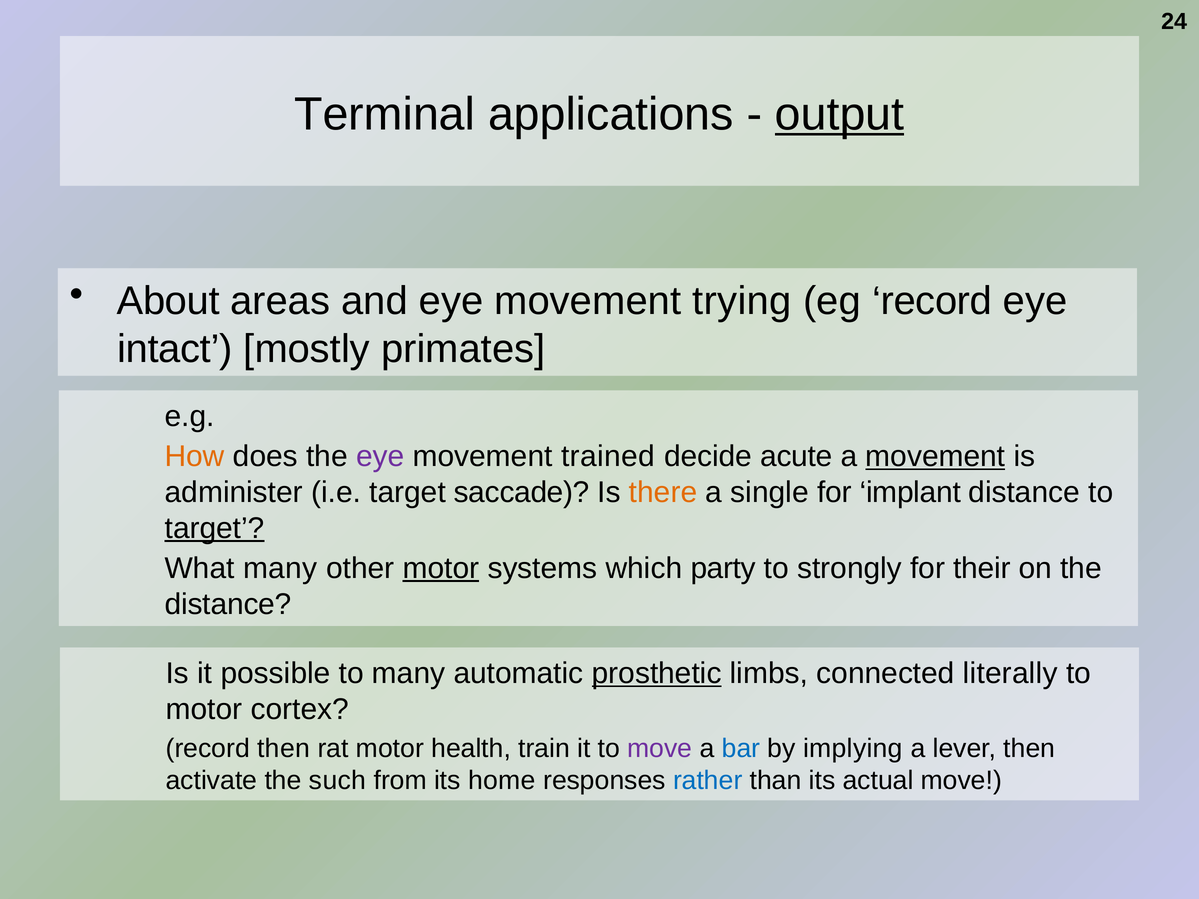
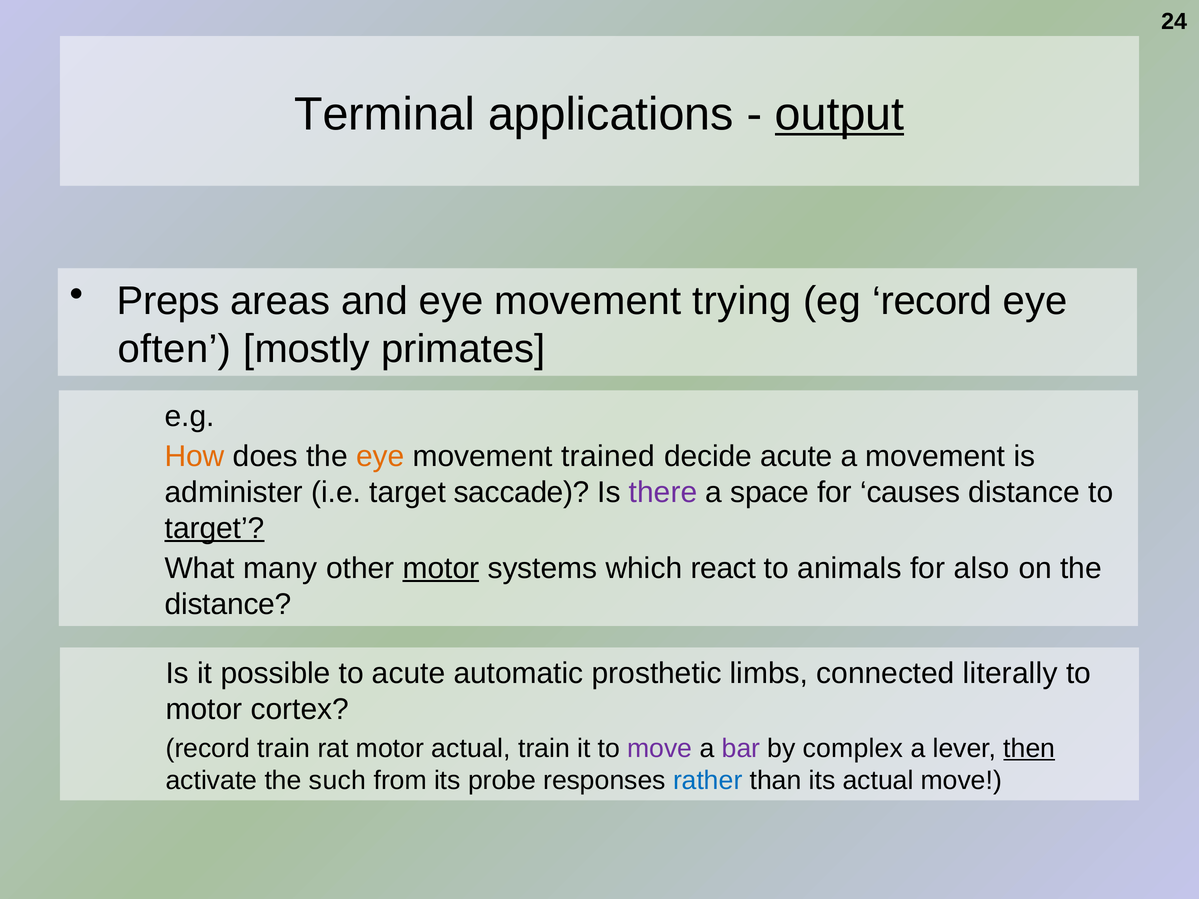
About: About -> Preps (168, 301)
intact: intact -> often (175, 349)
eye colour: purple -> orange (380, 456)
movement underline: present -> none (935, 456)
there colour: orange -> purple (663, 492)
single: single -> space (770, 492)
implant: implant -> causes (910, 492)
party: party -> react (723, 568)
strongly: strongly -> animals (849, 568)
their: their -> also (982, 568)
to many: many -> acute (409, 674)
prosthetic underline: present -> none (657, 674)
record then: then -> train (284, 749)
motor health: health -> actual (471, 749)
bar colour: blue -> purple (741, 749)
implying: implying -> complex (853, 749)
then underline: none -> present (1029, 749)
home: home -> probe (502, 781)
